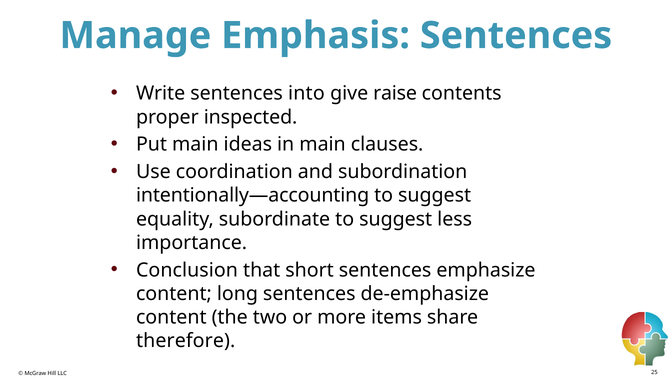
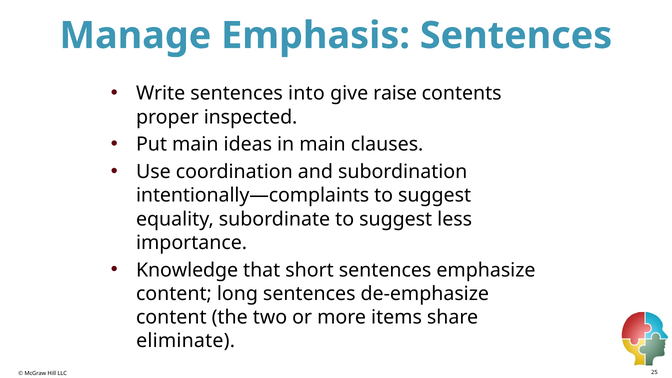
intentionally—accounting: intentionally—accounting -> intentionally—complaints (253, 196)
Conclusion: Conclusion -> Knowledge (187, 270)
therefore: therefore -> eliminate (186, 341)
